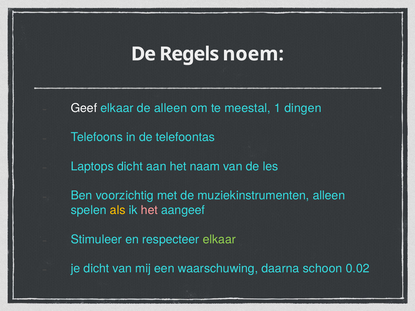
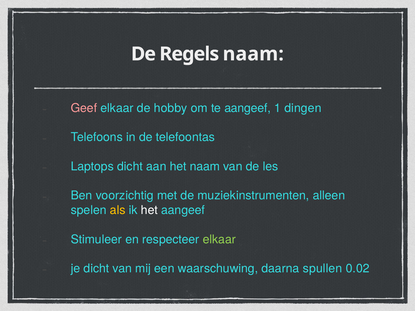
Regels noem: noem -> naam (253, 54)
Geef colour: white -> pink (84, 108)
de alleen: alleen -> hobby (171, 108)
te meestal: meestal -> aangeef (248, 108)
het colour: pink -> white (149, 210)
schoon: schoon -> spullen (323, 269)
